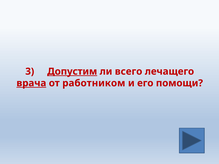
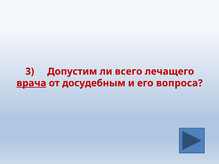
Допустим underline: present -> none (72, 72)
работником: работником -> досудебным (94, 83)
помощи: помощи -> вопроса (179, 83)
